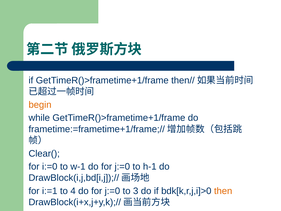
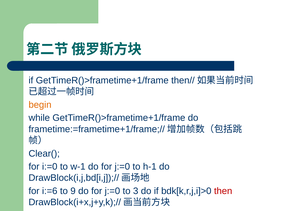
i:=1: i:=1 -> i:=6 (50, 191)
4: 4 -> 9 (73, 191)
then colour: orange -> red (223, 191)
